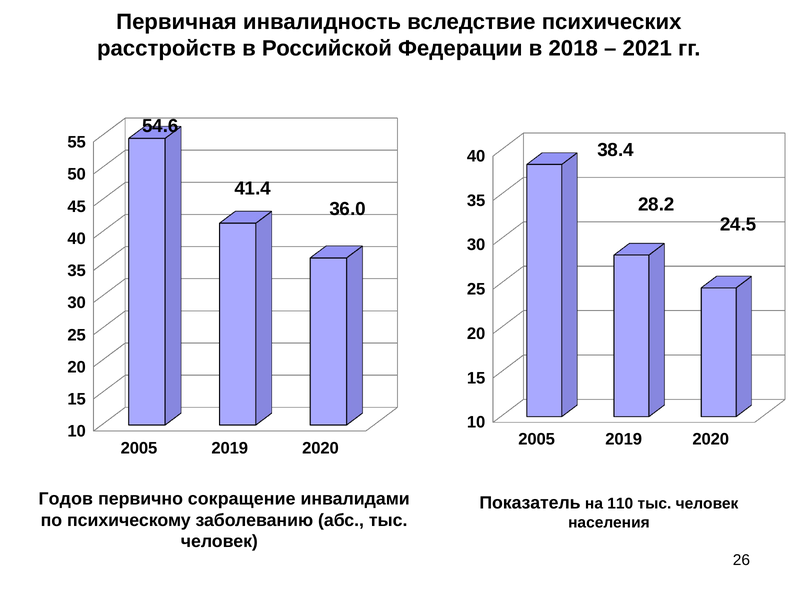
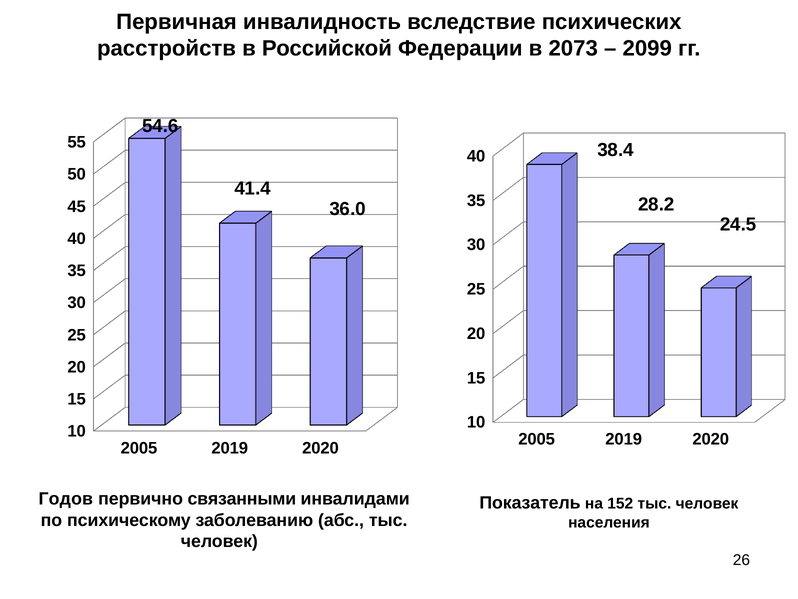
2018: 2018 -> 2073 (573, 49)
2021: 2021 -> 2099 (647, 49)
сокращение: сокращение -> связанными (242, 498)
110: 110 -> 152 (620, 503)
